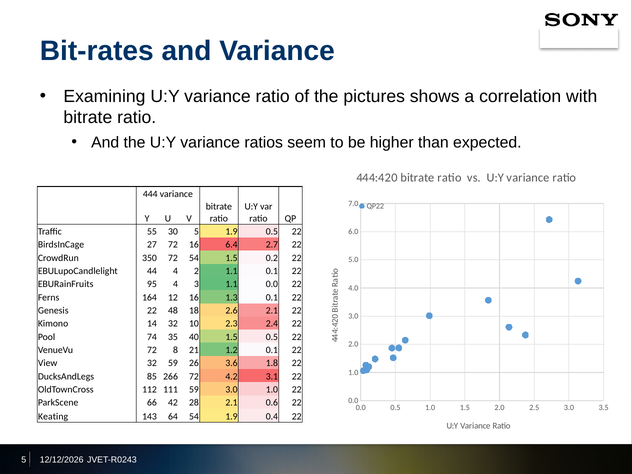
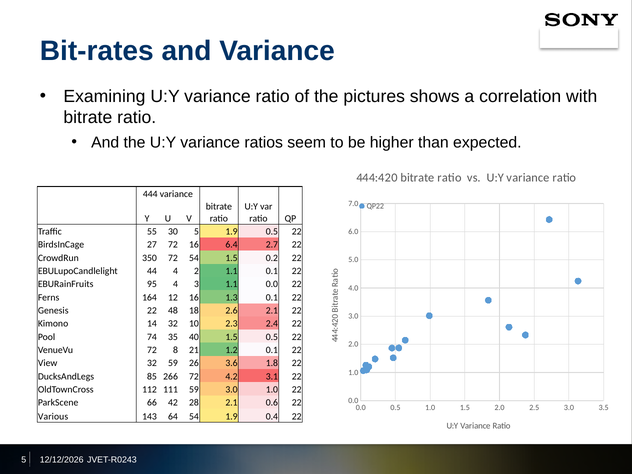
Keating: Keating -> Various (53, 417)
